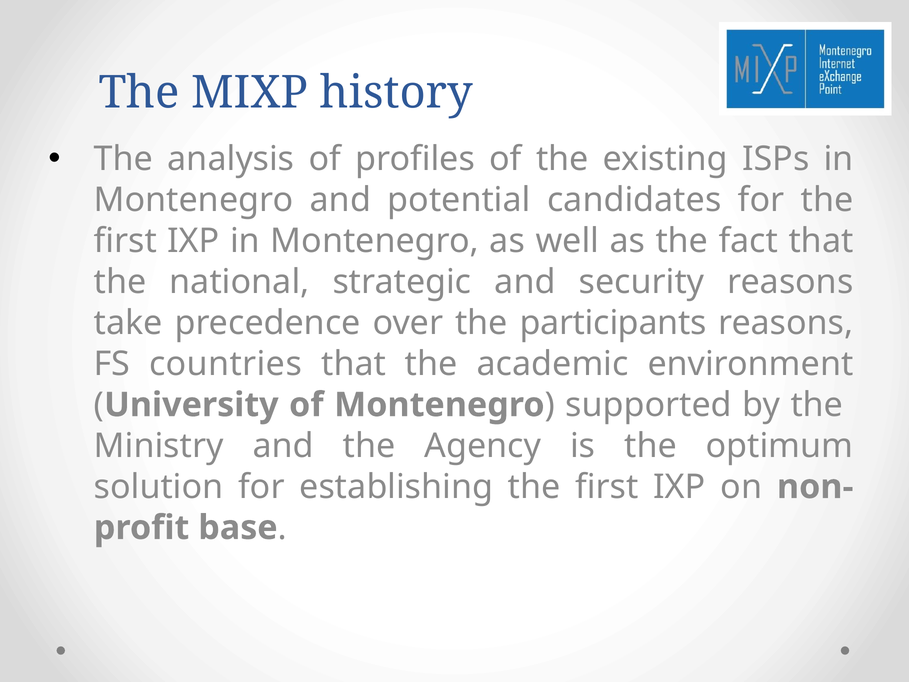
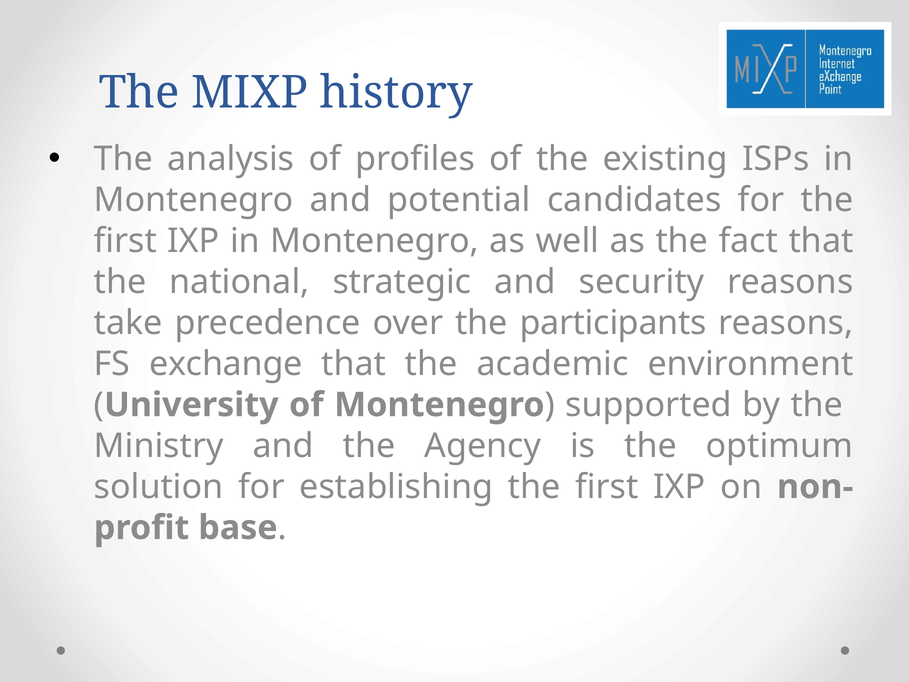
countries: countries -> exchange (226, 364)
